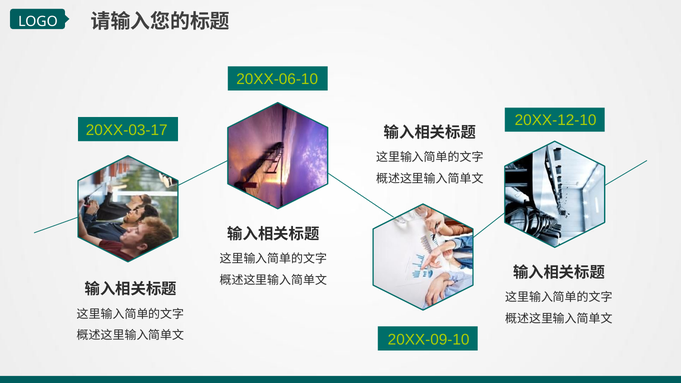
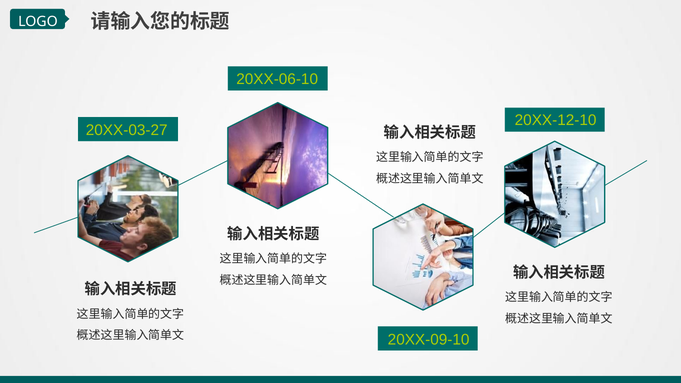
20XX-03-17: 20XX-03-17 -> 20XX-03-27 (127, 130)
